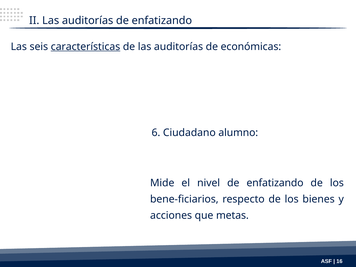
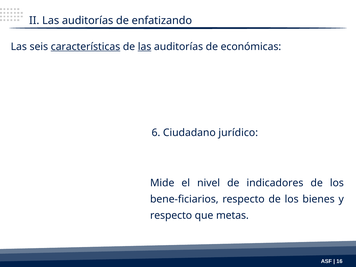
las underline: none -> present (145, 47)
alumno: alumno -> jurídico (238, 133)
nivel de enfatizando: enfatizando -> indicadores (275, 183)
acciones: acciones -> respecto (171, 215)
